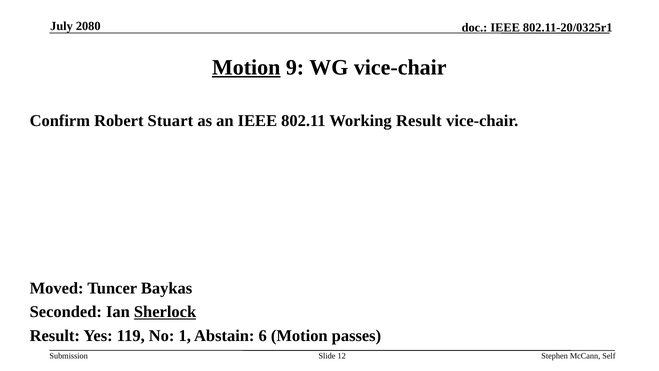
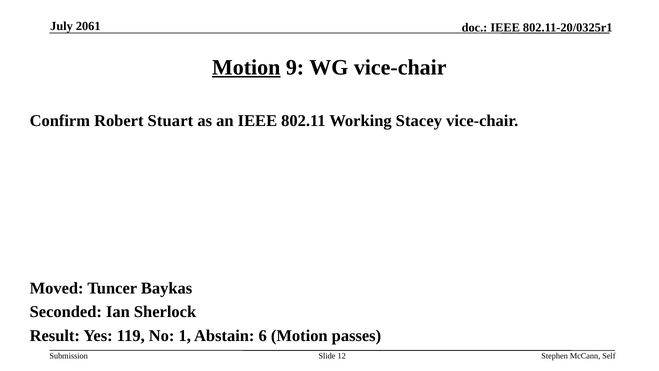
2080: 2080 -> 2061 (88, 26)
Working Result: Result -> Stacey (419, 121)
Sherlock underline: present -> none (165, 312)
